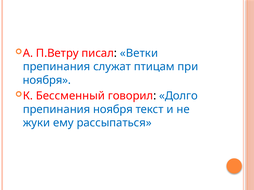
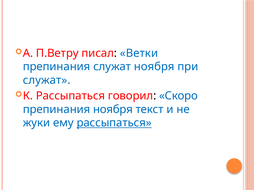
служат птицам: птицам -> ноября (154, 67)
ноября: ноября -> служат (47, 80)
К Бессменный: Бессменный -> Рассыпаться (70, 96)
Долго: Долго -> Скоро (178, 96)
рассыпаться underline: none -> present (114, 123)
